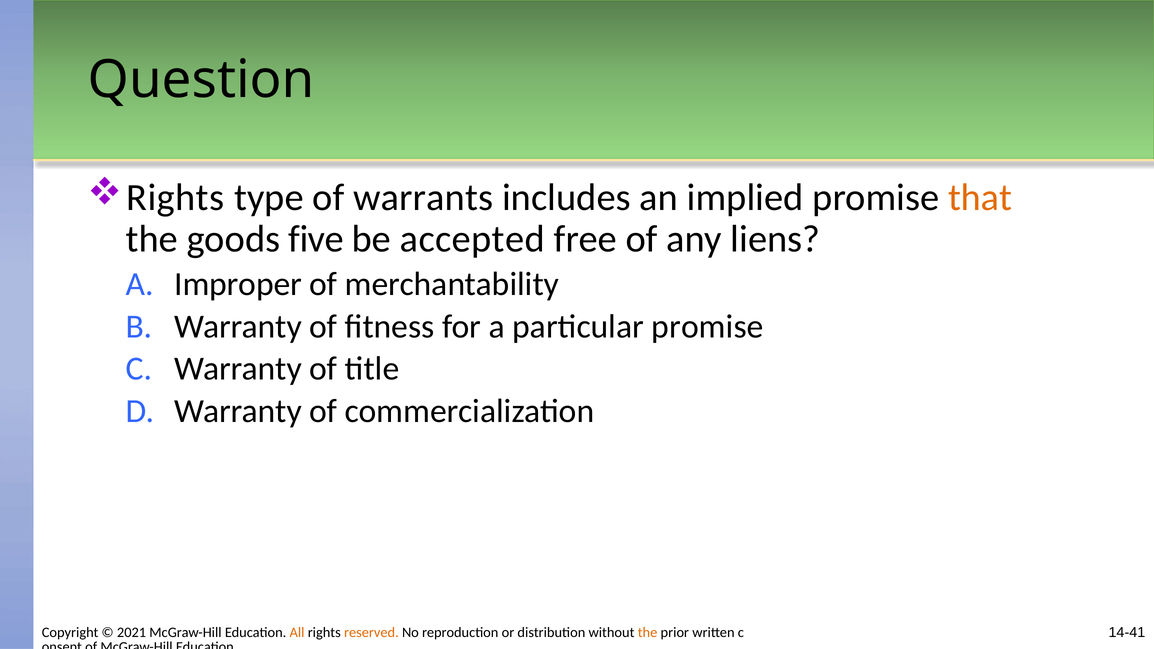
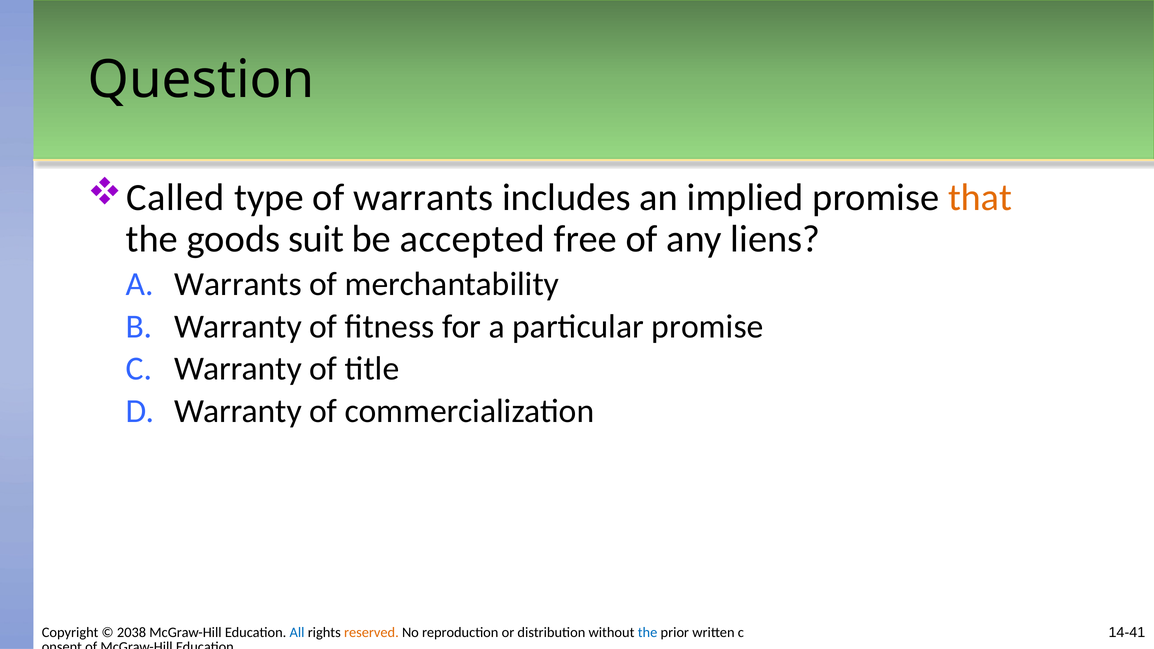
Rights: Rights -> Called (175, 198)
five: five -> suit (316, 239)
A Improper: Improper -> Warrants (238, 284)
2021: 2021 -> 2038 (132, 633)
All colour: orange -> blue (297, 633)
the colour: orange -> blue (648, 633)
